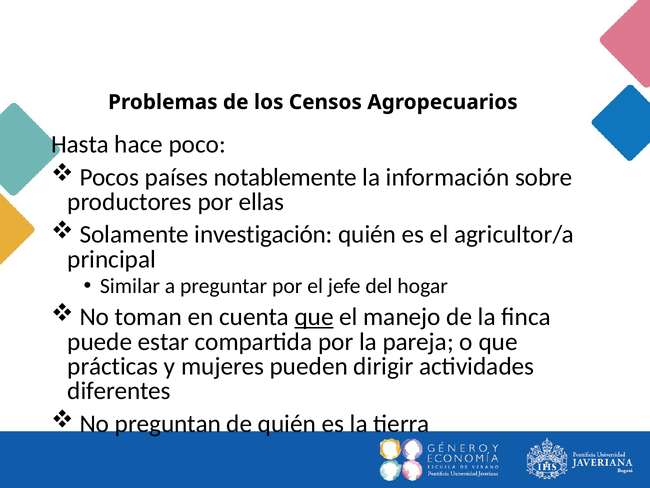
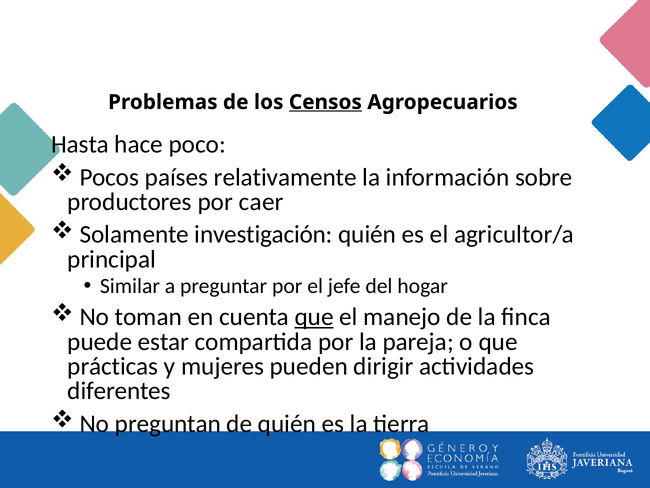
Censos underline: none -> present (325, 102)
notablemente: notablemente -> relativamente (285, 177)
ellas: ellas -> caer (261, 202)
